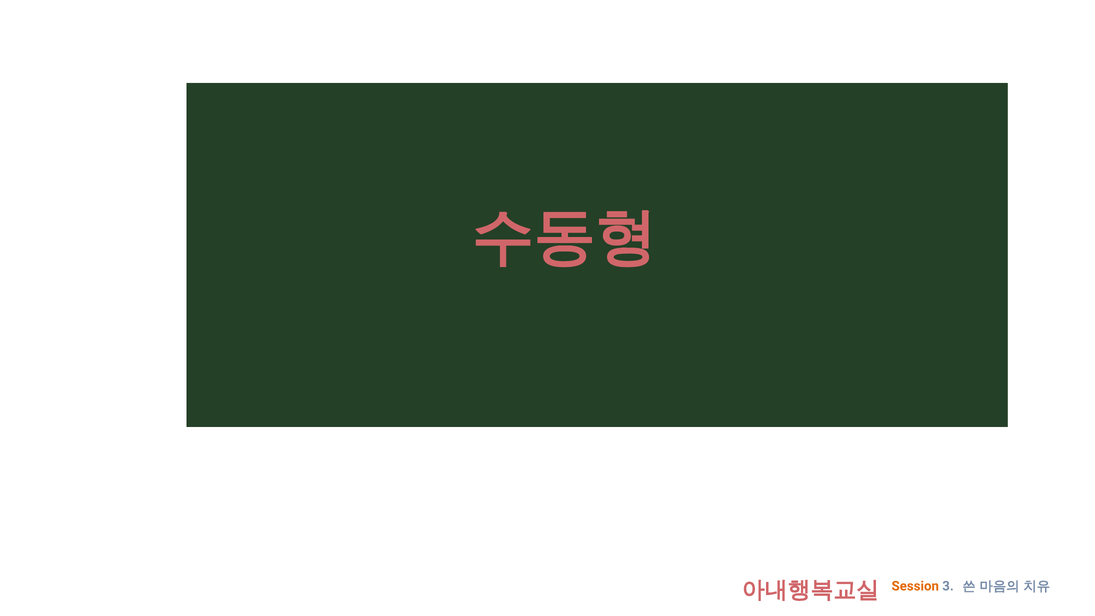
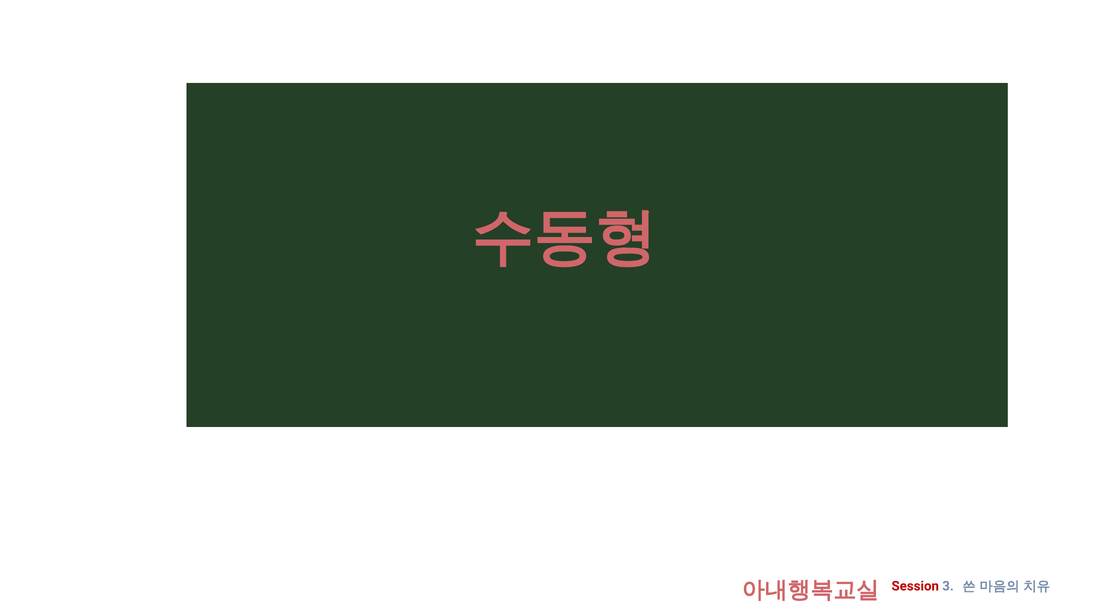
Session colour: orange -> red (915, 586)
